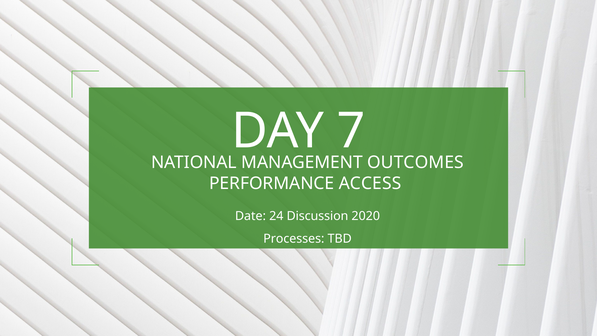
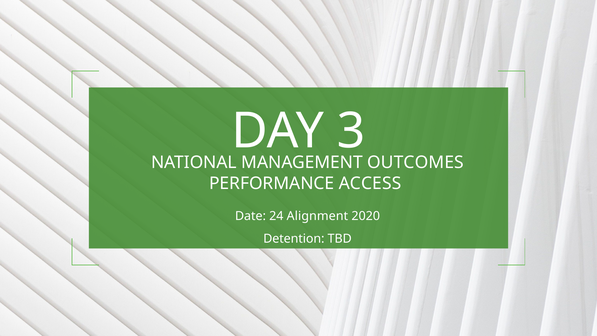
7: 7 -> 3 (351, 131)
Discussion: Discussion -> Alignment (317, 216)
Processes: Processes -> Detention (294, 239)
